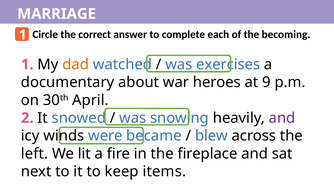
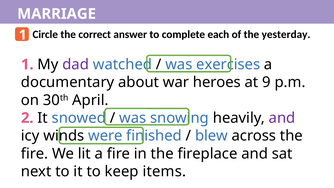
becoming: becoming -> yesterday (286, 34)
dad colour: orange -> purple (76, 64)
became: became -> finished (154, 136)
left: left -> fire (35, 154)
